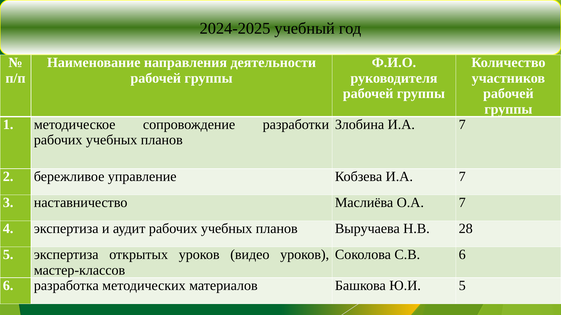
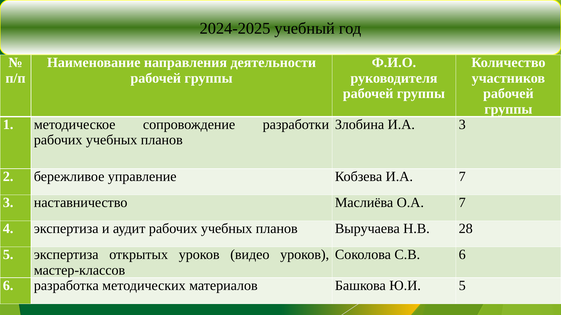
Злобина И.А 7: 7 -> 3 (462, 125)
